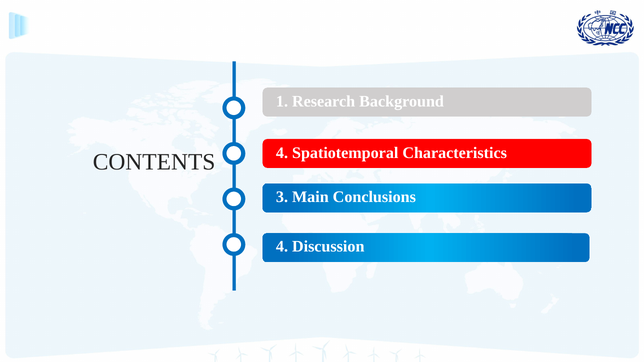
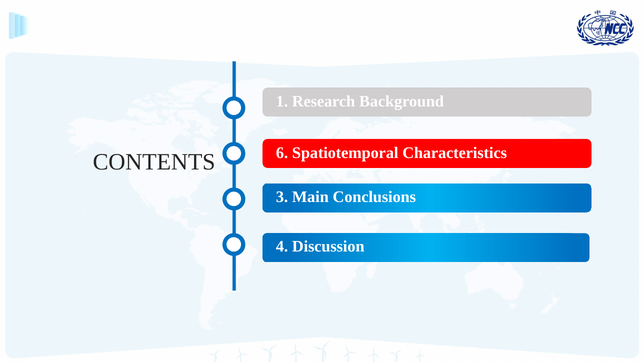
CONTENTS 4: 4 -> 6 (282, 153)
